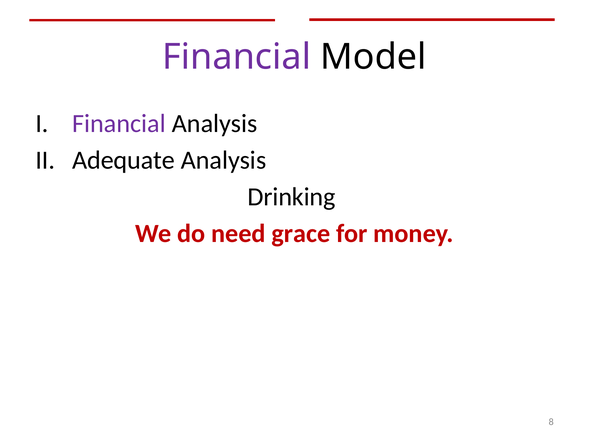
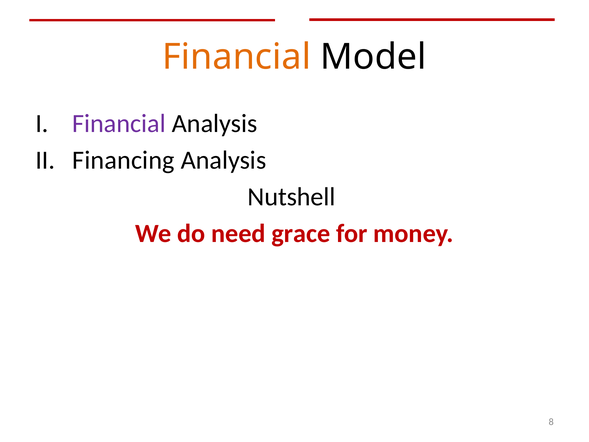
Financial colour: purple -> orange (237, 57)
Adequate: Adequate -> Financing (123, 160)
Drinking: Drinking -> Nutshell (292, 197)
